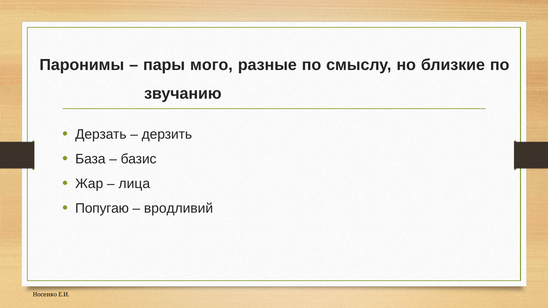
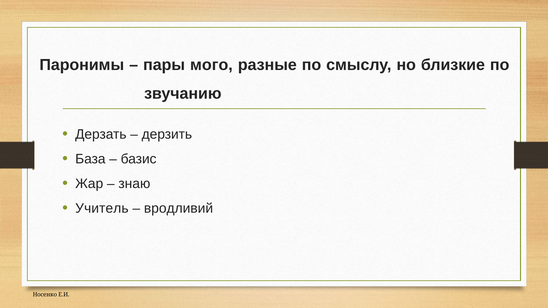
лица: лица -> знаю (134, 184)
Попугаю: Попугаю -> Учитель (102, 208)
